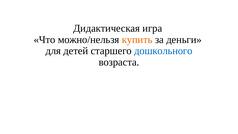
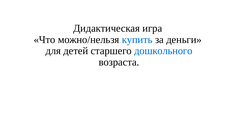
купить colour: orange -> blue (137, 40)
